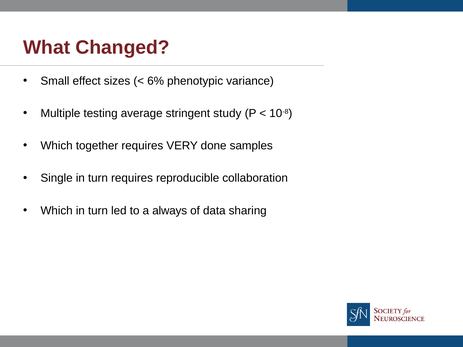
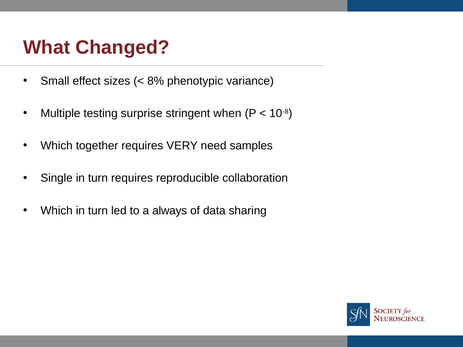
6%: 6% -> 8% (156, 81)
average: average -> surprise (142, 113)
study: study -> when (227, 113)
done: done -> need (214, 146)
